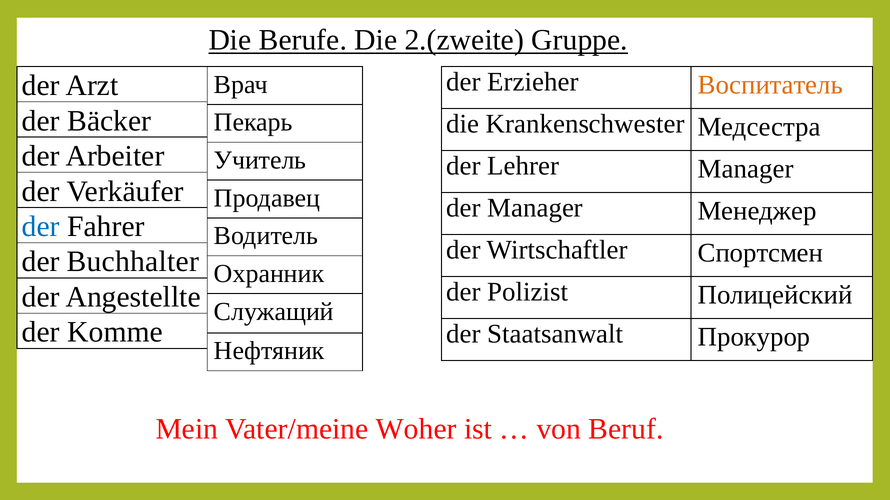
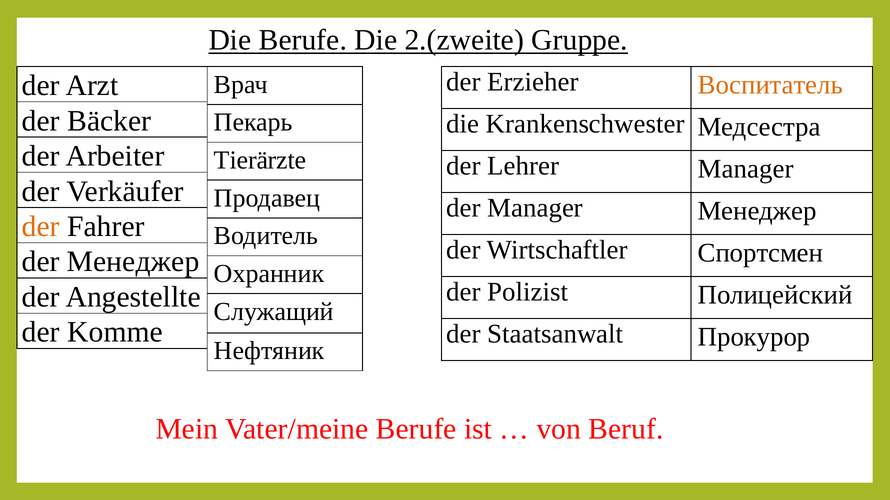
Учитель: Учитель -> Tierärzte (260, 160)
der colour: blue -> orange (41, 227)
der Buchhalter: Buchhalter -> Менеджер (133, 262)
Vater/meine Woher: Woher -> Berufe (416, 430)
